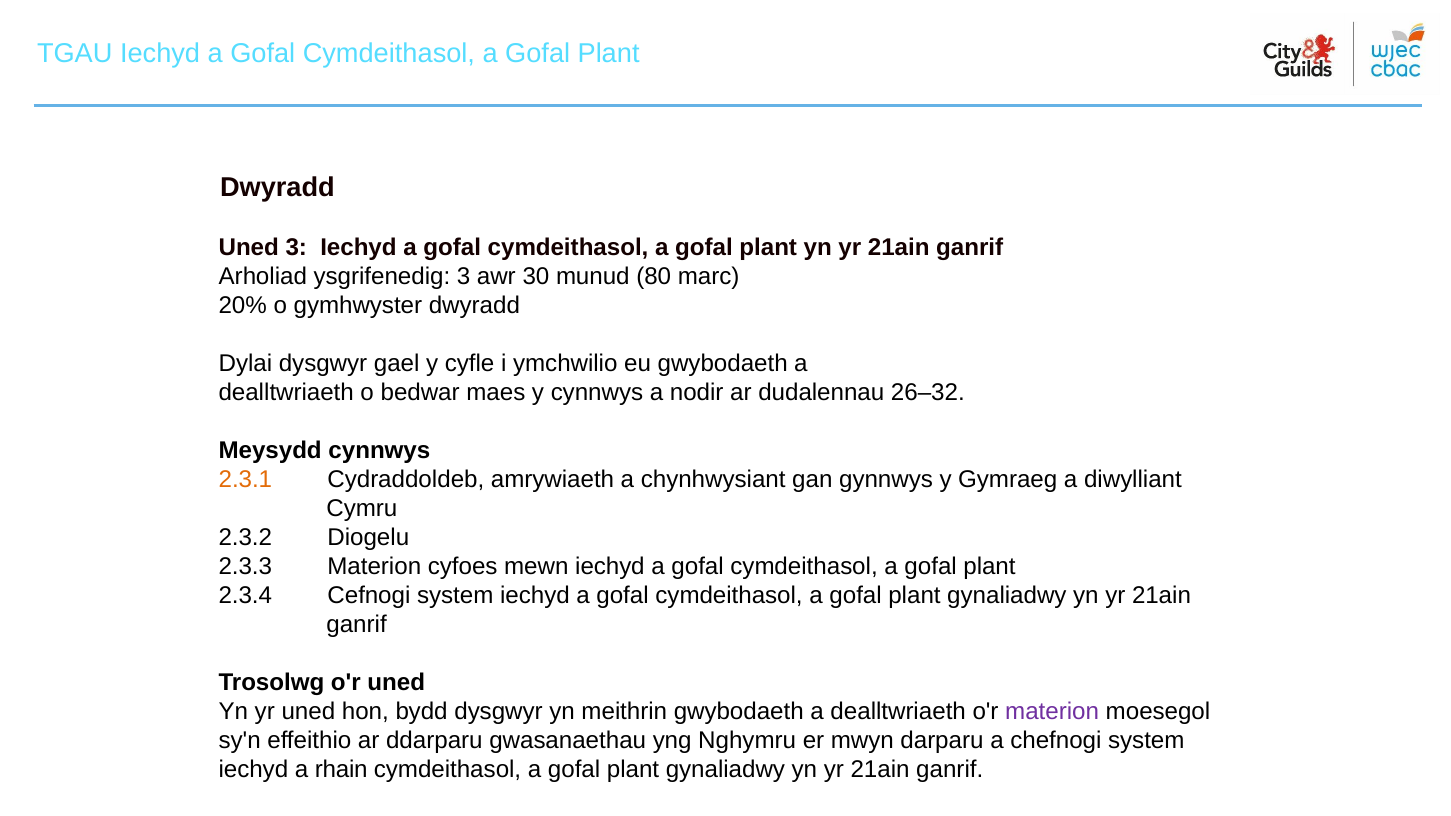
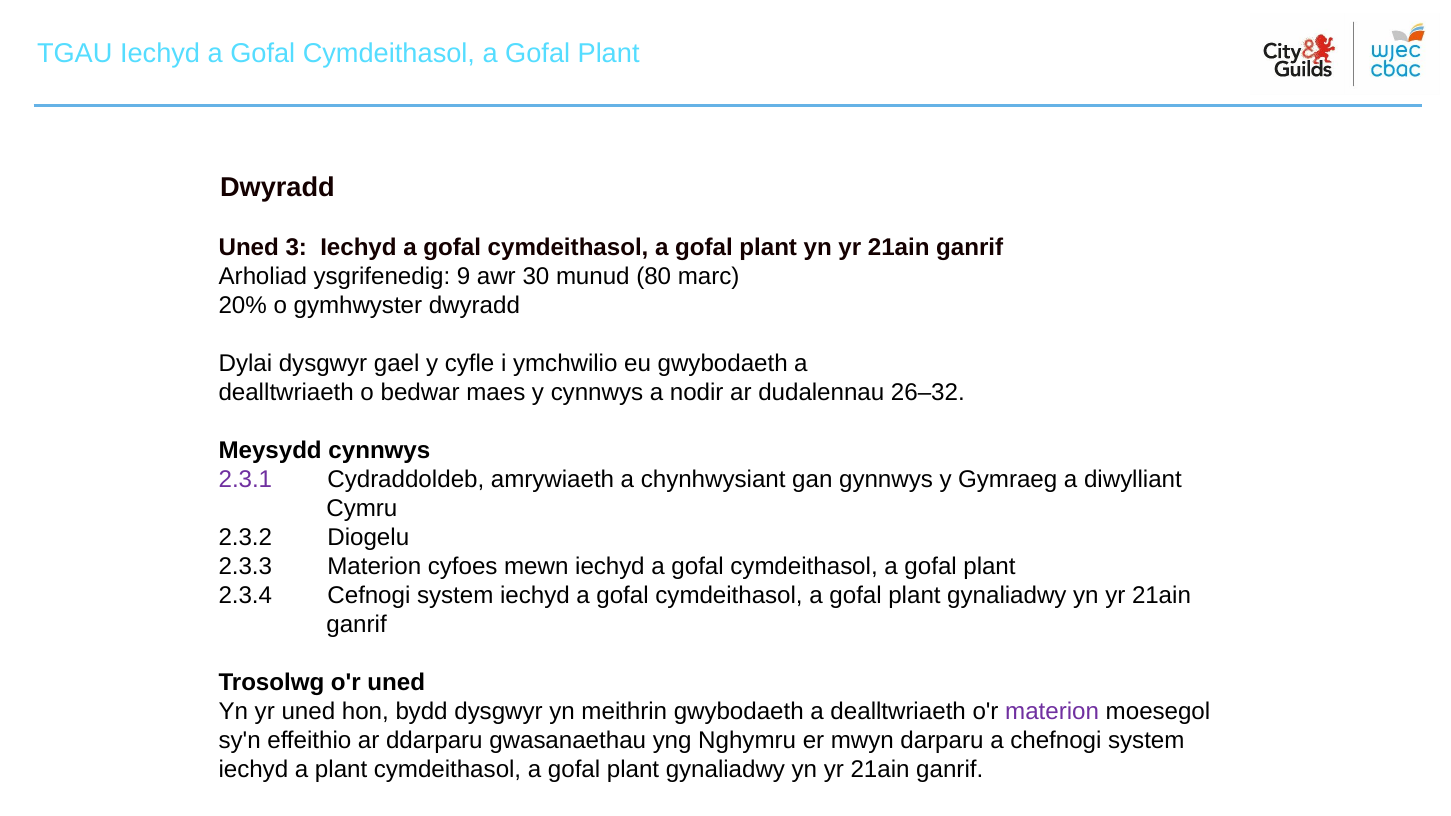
ysgrifenedig 3: 3 -> 9 (464, 277)
2.3.1 colour: orange -> purple (245, 480)
a rhain: rhain -> plant (341, 770)
